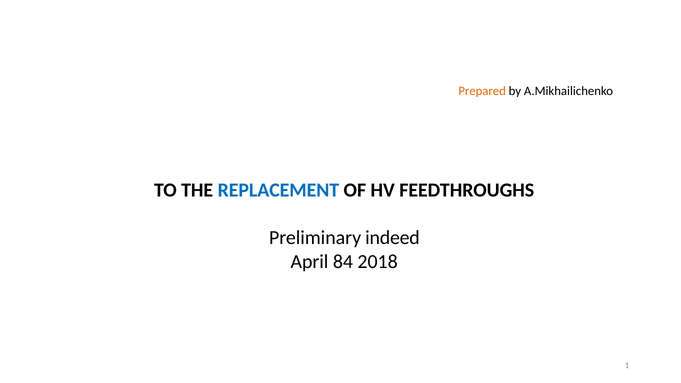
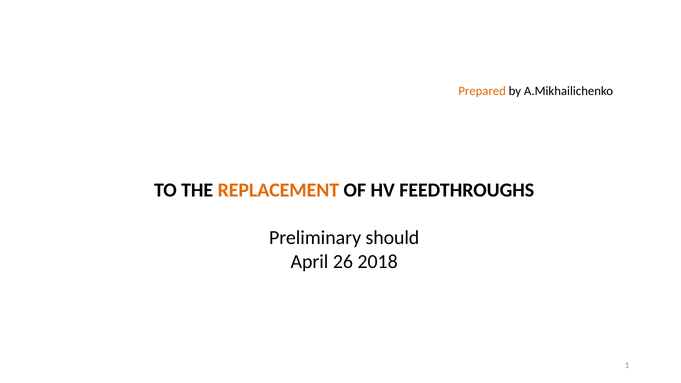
REPLACEMENT colour: blue -> orange (278, 190)
indeed: indeed -> should (392, 238)
84: 84 -> 26 (343, 262)
